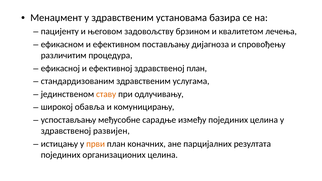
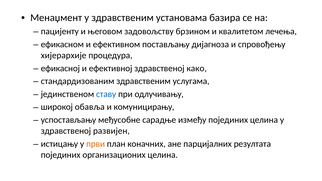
различитим: различитим -> хијерархије (64, 55)
здравственој план: план -> како (197, 68)
ставу colour: orange -> blue (106, 94)
